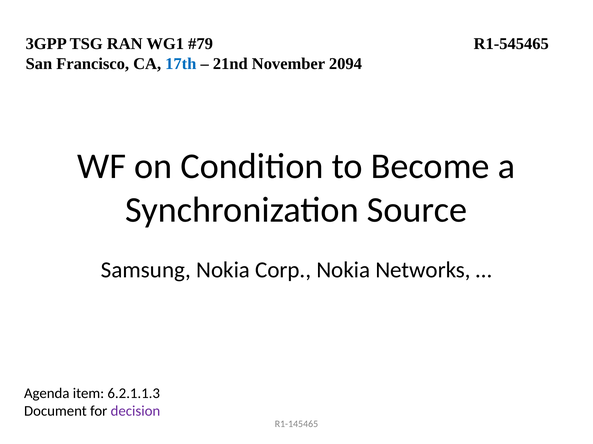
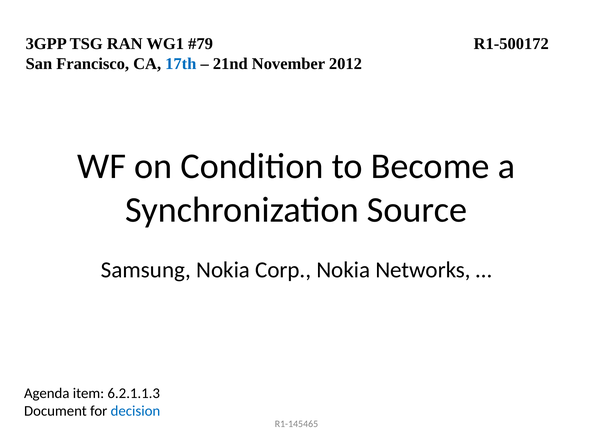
R1-545465: R1-545465 -> R1-500172 (511, 44)
2094: 2094 -> 2012 (345, 64)
decision colour: purple -> blue (135, 412)
